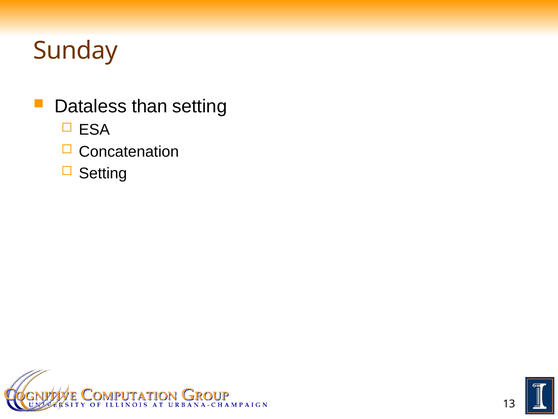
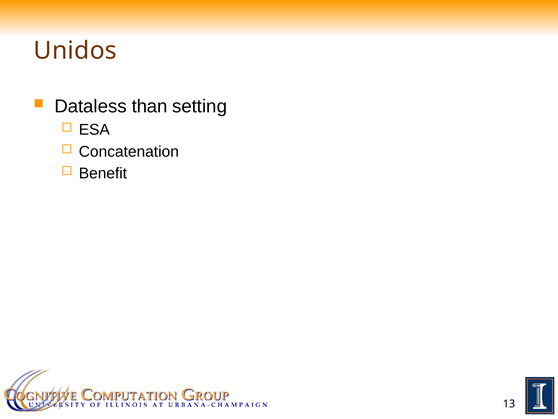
Sunday: Sunday -> Unidos (75, 51)
Setting: Setting -> Benefit (103, 173)
